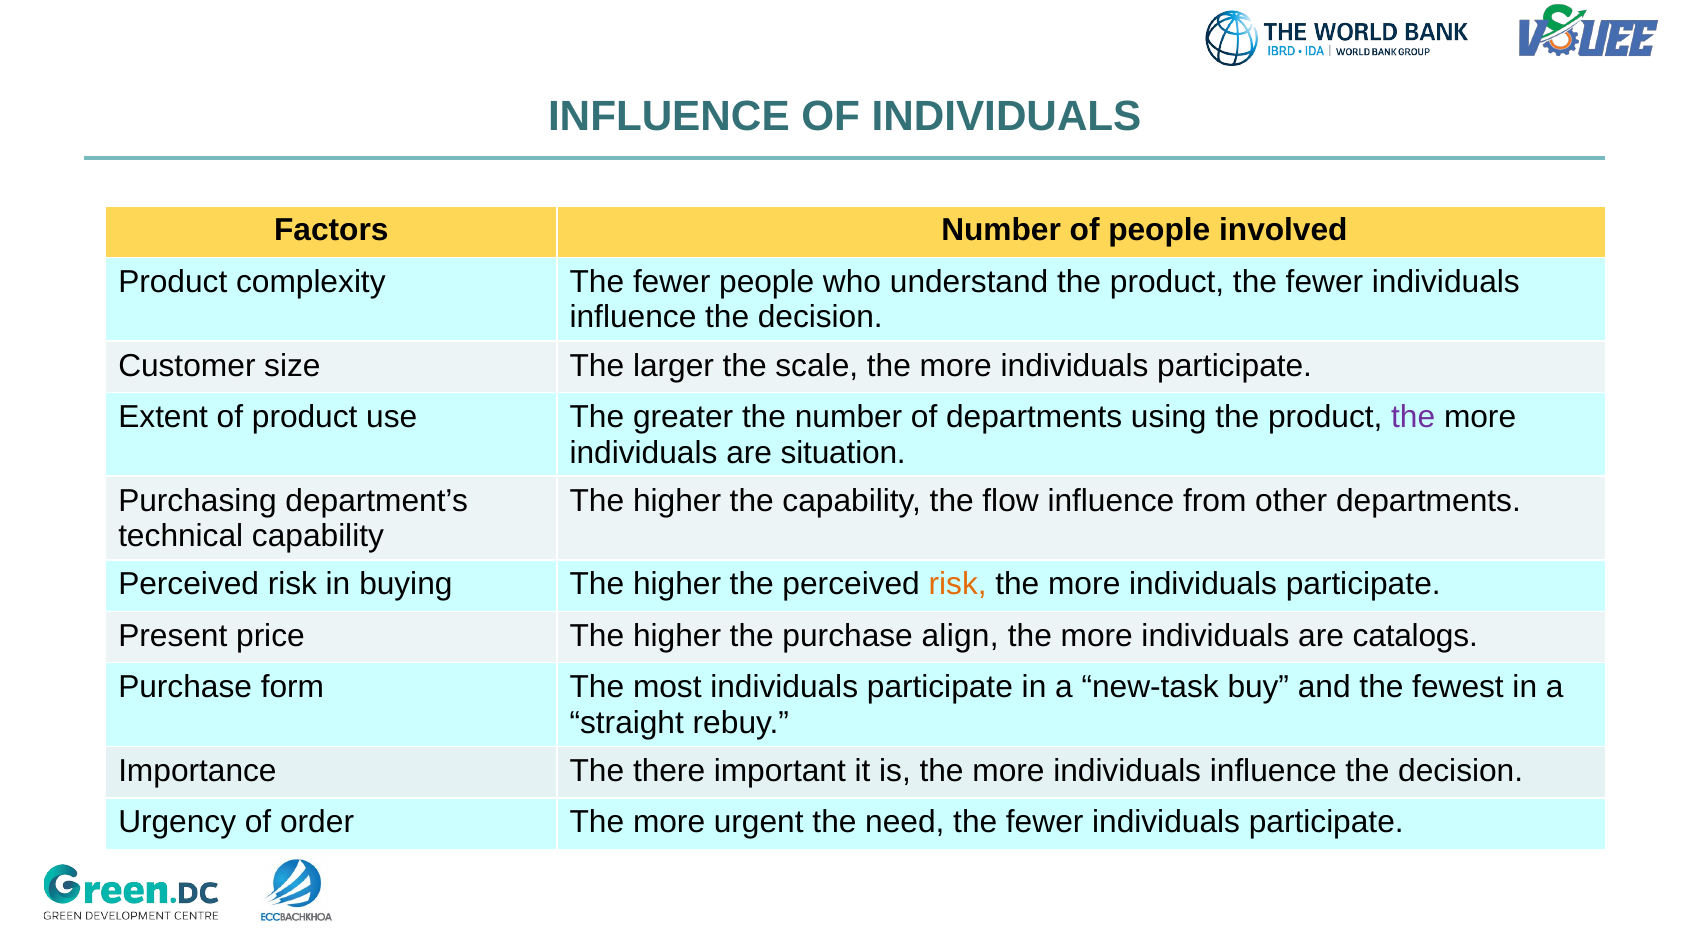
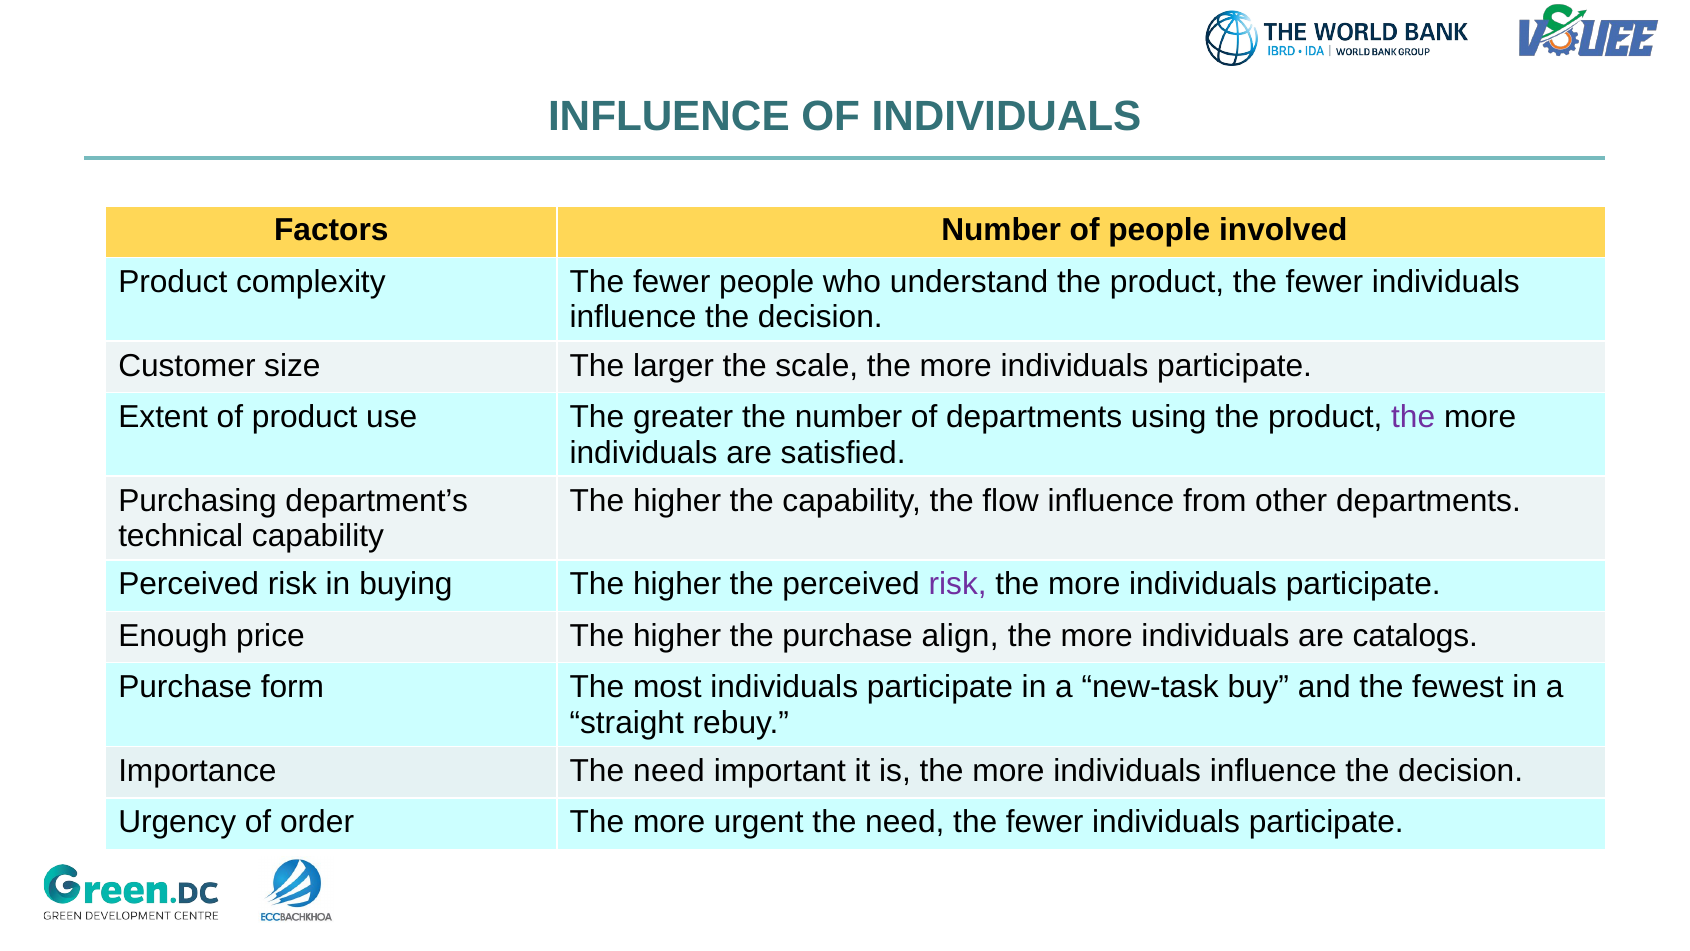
situation: situation -> satisfied (843, 452)
risk colour: orange -> purple (958, 584)
Present: Present -> Enough (173, 636)
Importance The there: there -> need (669, 771)
